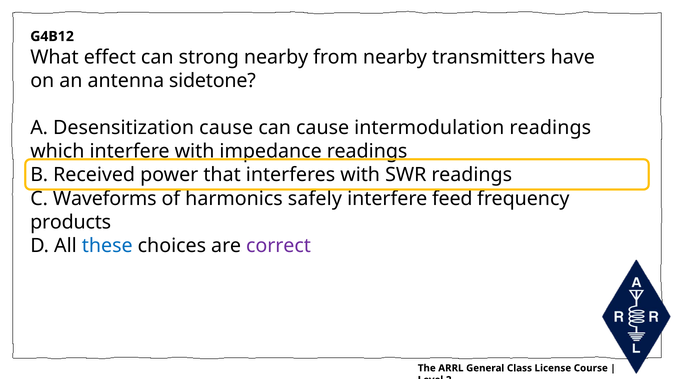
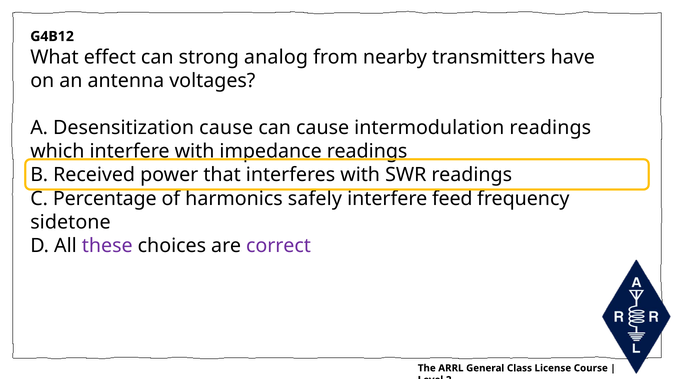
strong nearby: nearby -> analog (276, 57)
sidetone: sidetone -> voltages (212, 81)
Waveforms: Waveforms -> Percentage (105, 199)
products: products -> sidetone (70, 222)
these colour: blue -> purple (107, 246)
